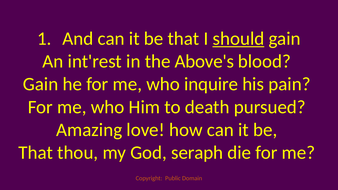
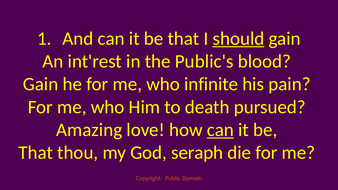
Above's: Above's -> Public's (204, 61)
inquire: inquire -> infinite (211, 84)
can underline: none -> present (220, 130)
